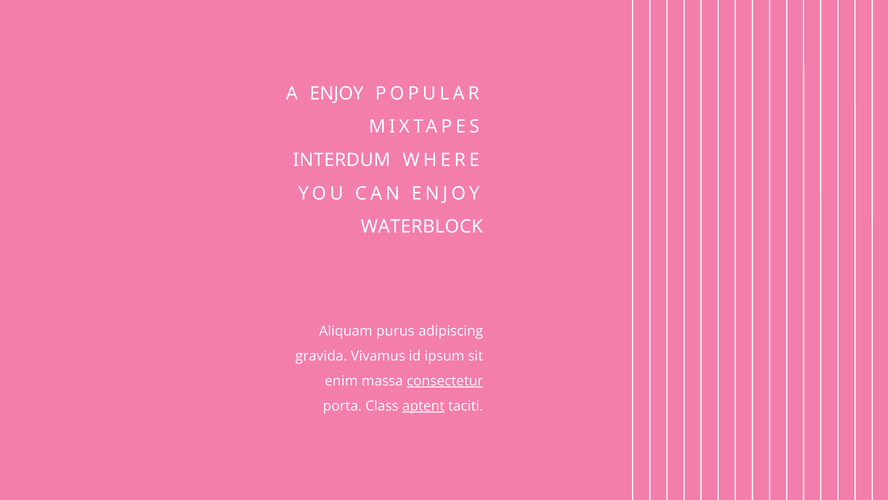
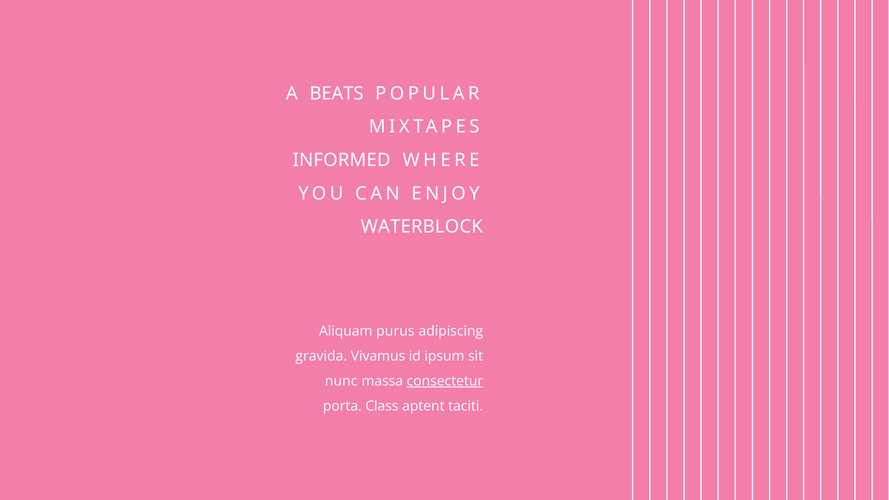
A ENJOY: ENJOY -> BEATS (337, 94)
INTERDUM: INTERDUM -> INFORMED (342, 160)
enim: enim -> nunc (341, 381)
aptent underline: present -> none (423, 406)
